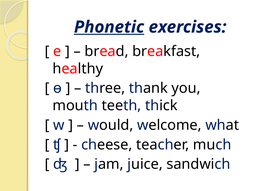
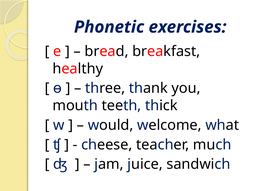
Phonetic underline: present -> none (109, 27)
